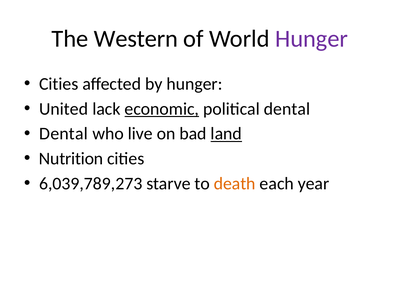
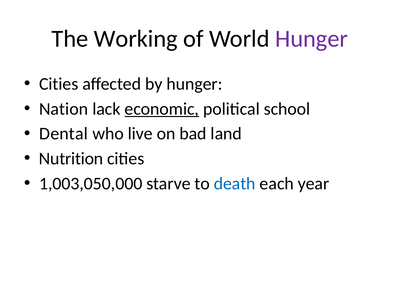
Western: Western -> Working (136, 39)
United: United -> Nation (64, 109)
political dental: dental -> school (287, 109)
land underline: present -> none (226, 134)
6,039,789,273: 6,039,789,273 -> 1,003,050,000 (91, 184)
death colour: orange -> blue (235, 184)
